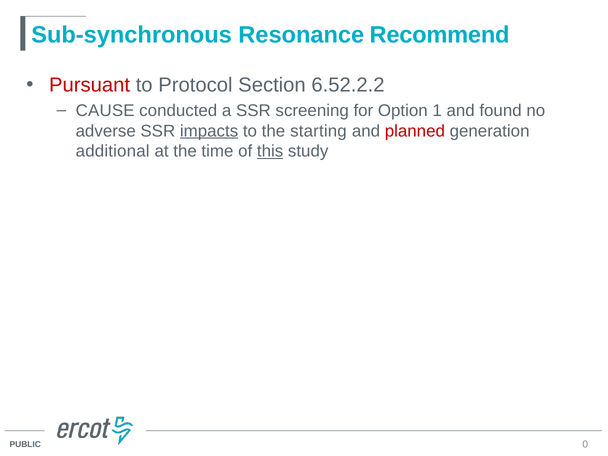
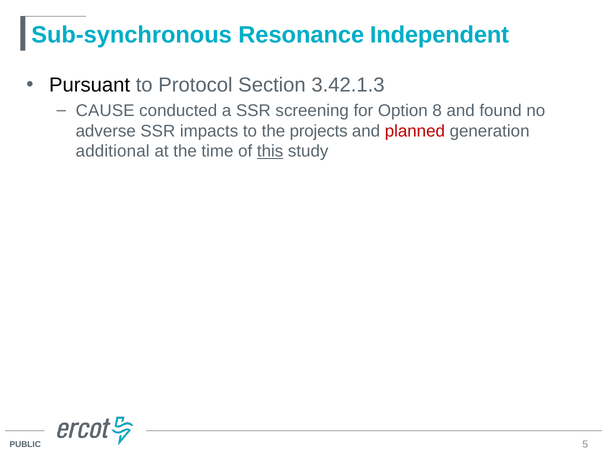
Recommend: Recommend -> Independent (439, 35)
Pursuant colour: red -> black (90, 85)
6.52.2.2: 6.52.2.2 -> 3.42.1.3 (348, 85)
1: 1 -> 8 (437, 111)
impacts underline: present -> none (209, 131)
starting: starting -> projects (319, 131)
0: 0 -> 5 (585, 444)
